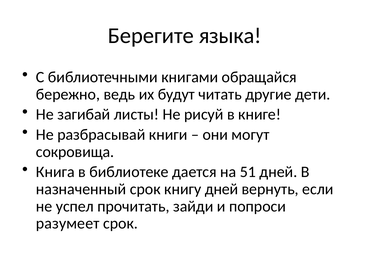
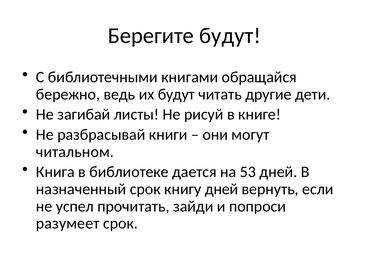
Берегите языка: языка -> будут (230, 36)
сокровища: сокровища -> читальном (75, 152)
51: 51 -> 53 (248, 172)
